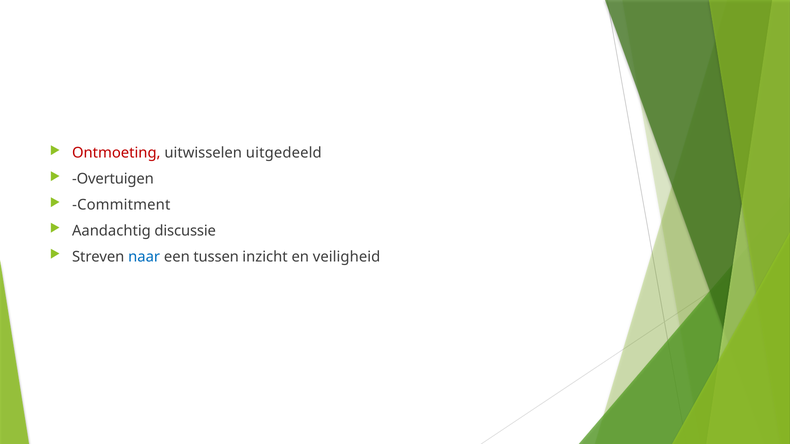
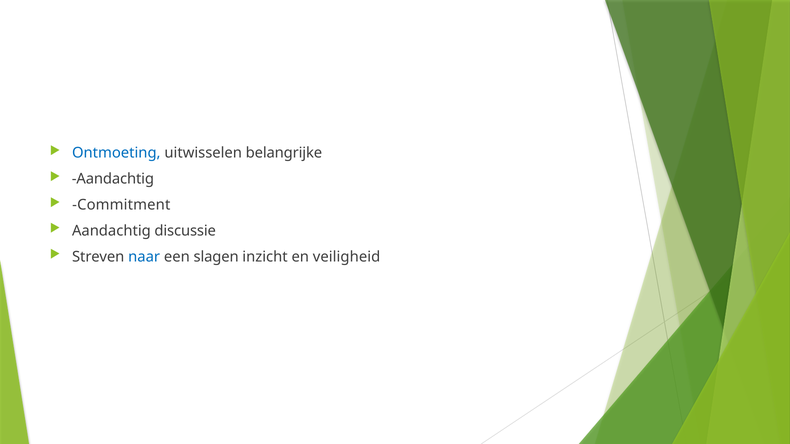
Ontmoeting colour: red -> blue (116, 153)
uitgedeeld: uitgedeeld -> belangrijke (284, 153)
Overtuigen: Overtuigen -> Aandachtig (113, 179)
tussen: tussen -> slagen (216, 257)
